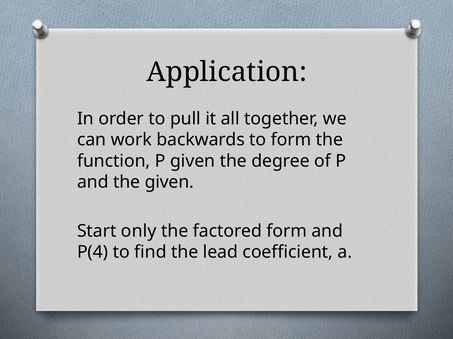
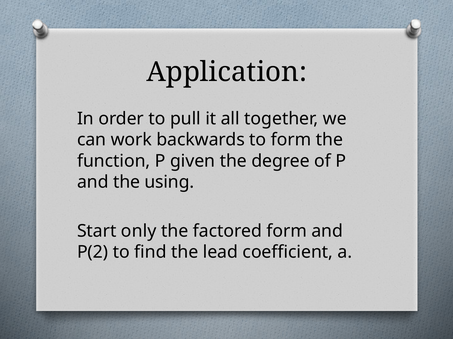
the given: given -> using (169, 182)
P(4: P(4 -> P(2 (93, 253)
